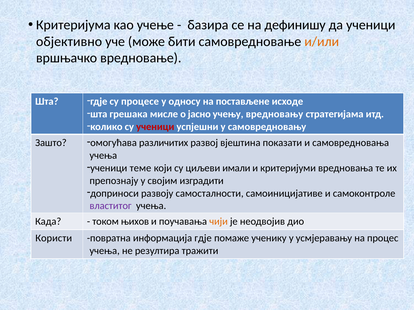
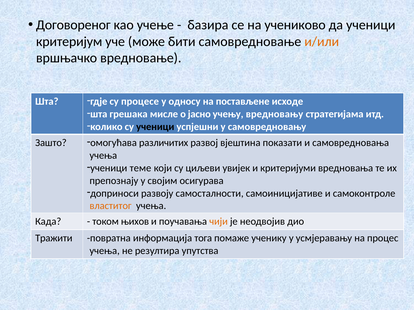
Критеријума: Критеријума -> Договореног (73, 25)
дефинишу: дефинишу -> учениково (295, 25)
објективно: објективно -> критеријум (69, 42)
ученици colour: red -> black (155, 127)
имали: имали -> увијек (236, 168)
изградити: изградити -> осигурава (202, 181)
властитог colour: purple -> orange (111, 206)
Користи: Користи -> Тражити (54, 239)
информација гдје: гдје -> тога (203, 239)
тражити: тражити -> упутства (200, 251)
